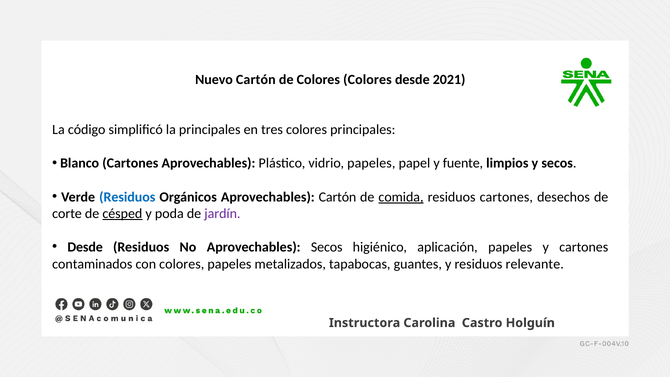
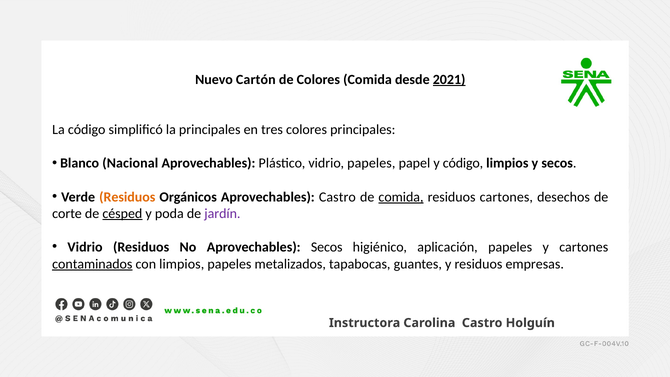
Colores Colores: Colores -> Comida (367, 80)
2021 underline: none -> present (449, 80)
Blanco Cartones: Cartones -> Nacional (130, 163)
y fuente: fuente -> código (463, 163)
Residuos colour: blue -> orange (127, 197)
Aprovechables Cartón: Cartón -> Castro (337, 197)
Desde: Desde -> Vidrio (85, 247)
contaminados underline: none -> present (92, 264)
con colores: colores -> limpios (182, 264)
relevante: relevante -> empresas (535, 264)
